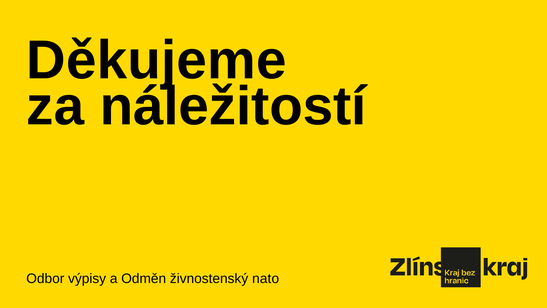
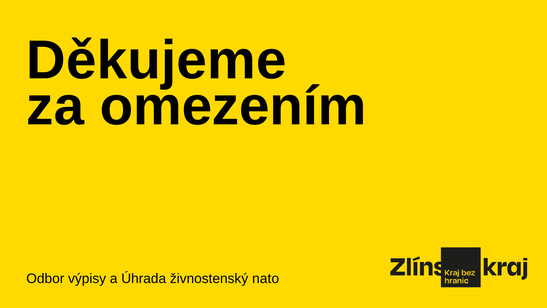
náležitostí: náležitostí -> omezením (233, 106)
Odměn: Odměn -> Úhrada (144, 278)
